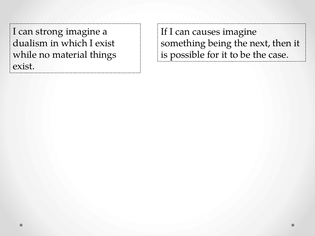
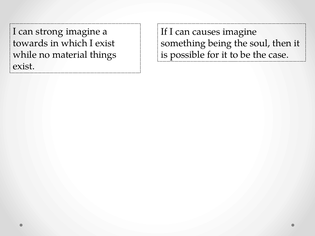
dualism: dualism -> towards (30, 43)
next: next -> soul (260, 43)
